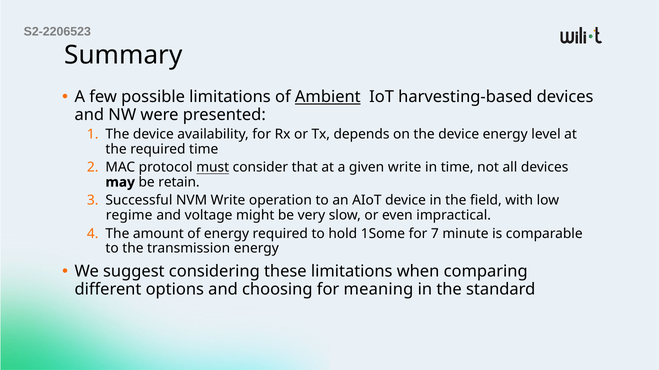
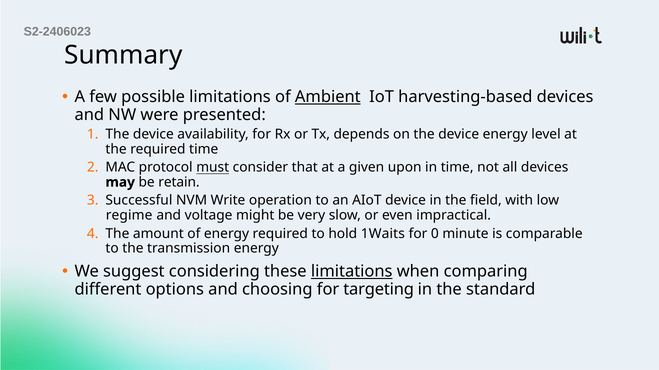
S2-2206523: S2-2206523 -> S2-2406023 (57, 32)
given write: write -> upon (405, 168)
1Some: 1Some -> 1Waits (383, 234)
7: 7 -> 0 (435, 234)
limitations underline: none -> present (352, 272)
meaning: meaning -> targeting (379, 290)
